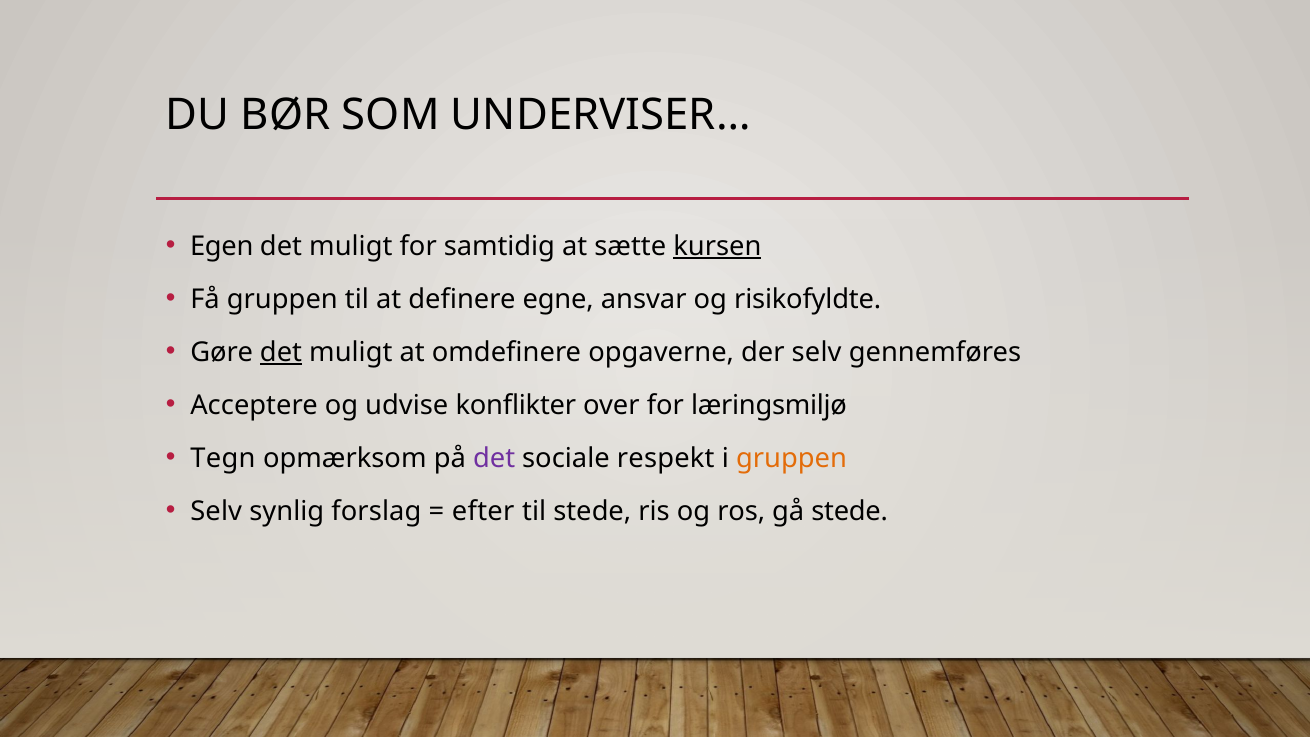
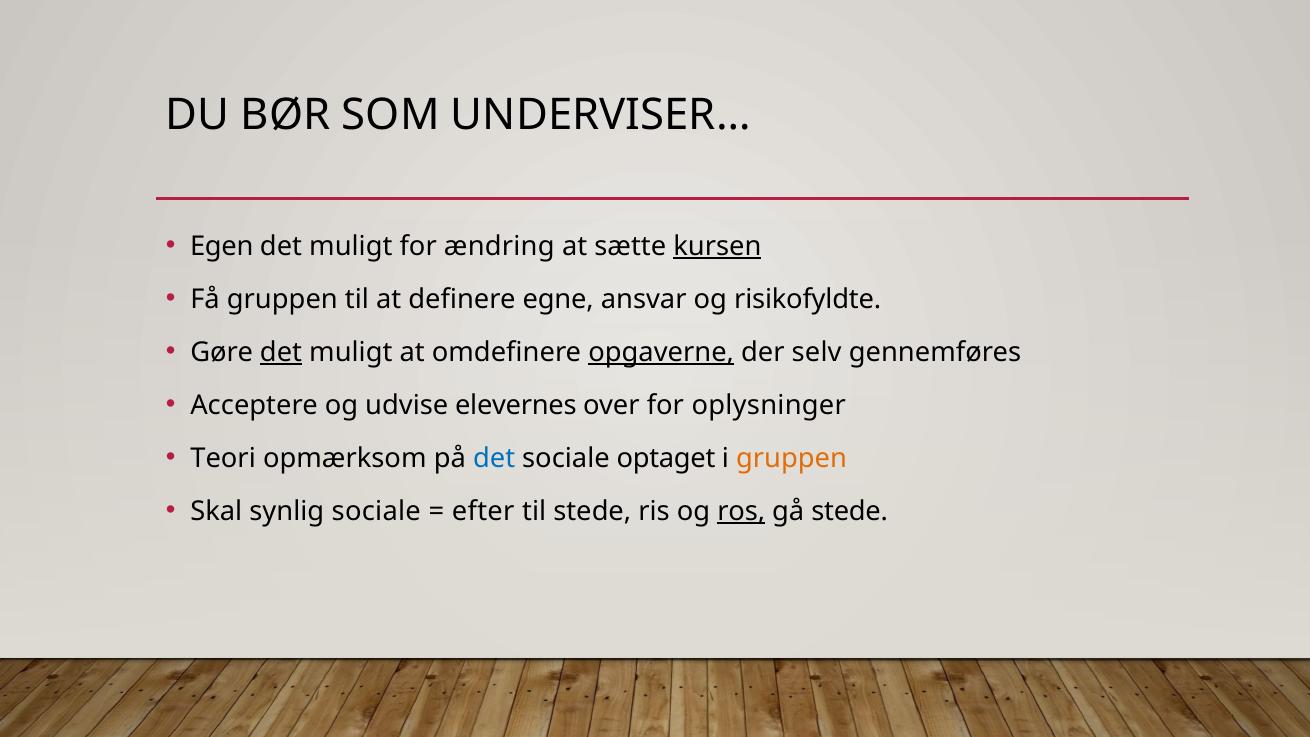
samtidig: samtidig -> ændring (499, 246)
opgaverne underline: none -> present (661, 352)
konflikter: konflikter -> elevernes (516, 405)
læringsmiljø: læringsmiljø -> oplysninger (769, 405)
Tegn: Tegn -> Teori (223, 458)
det colour: purple -> blue (494, 458)
respekt: respekt -> optaget (666, 458)
Selv: Selv -> Skal (216, 511)
synlig forslag: forslag -> sociale (376, 511)
ros underline: none -> present (741, 511)
